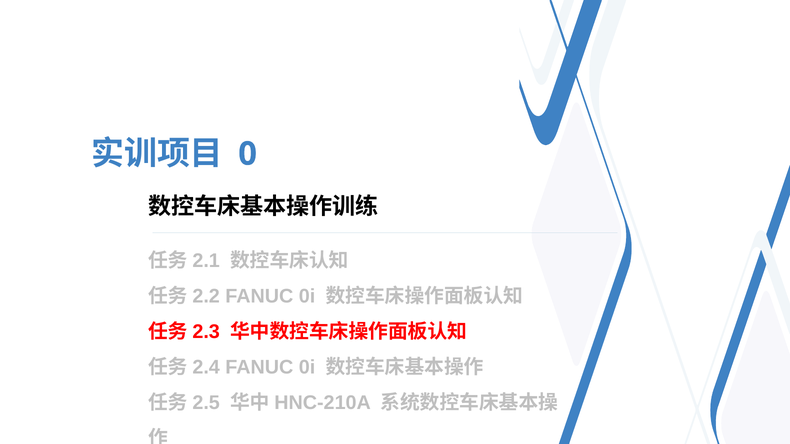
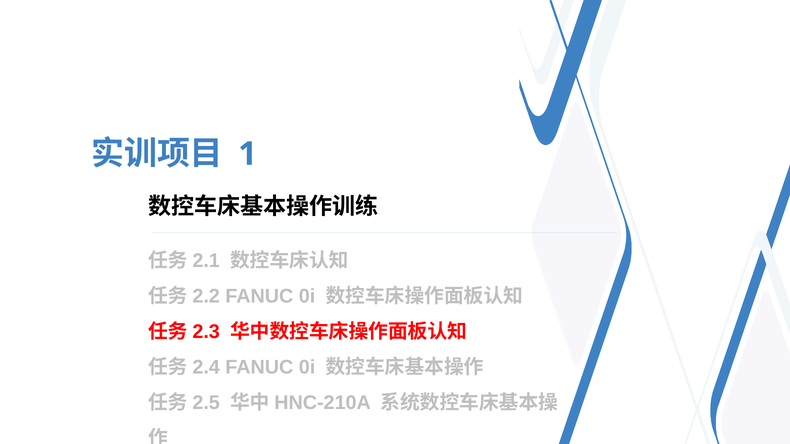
0: 0 -> 1 (248, 154)
